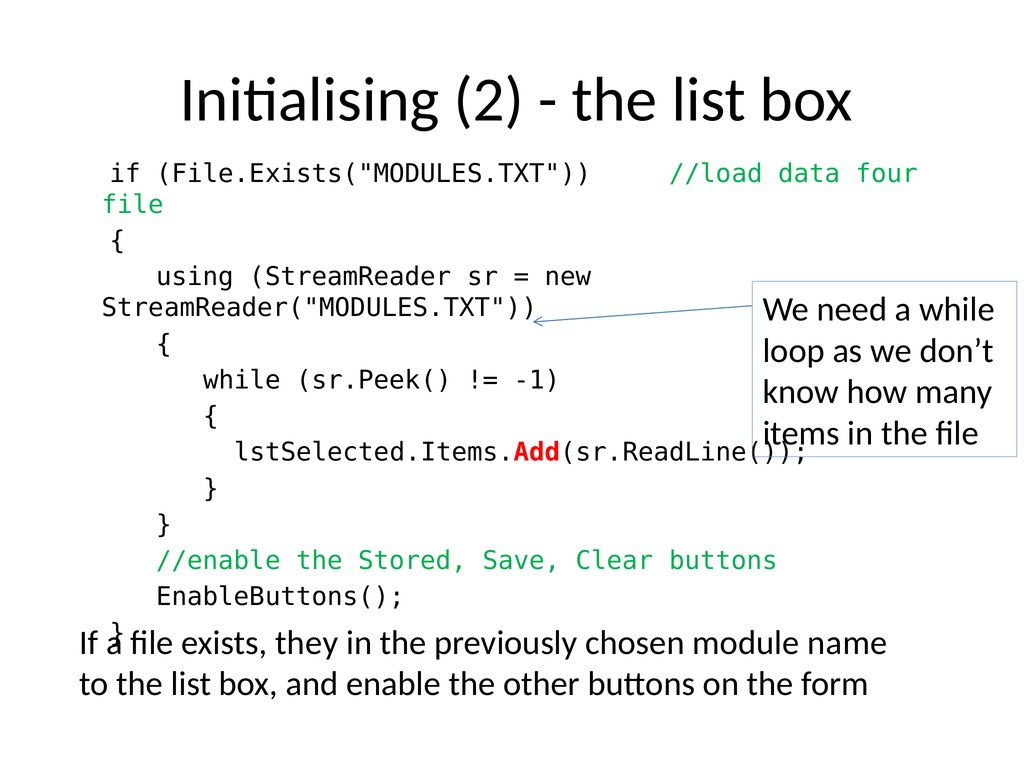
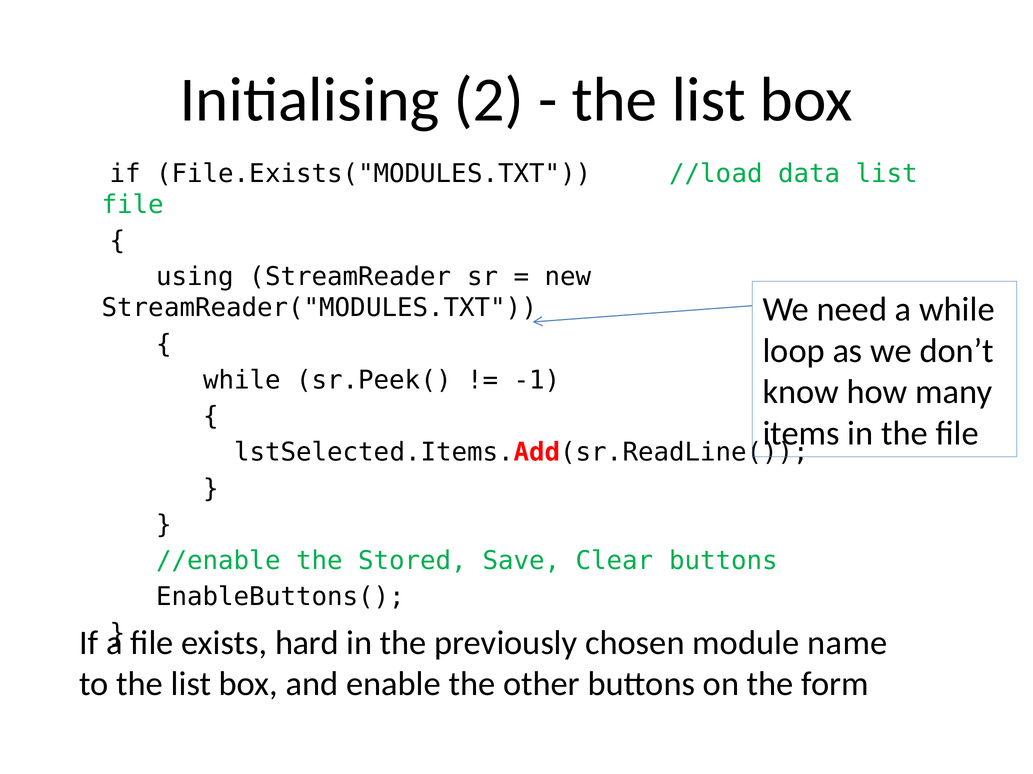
data four: four -> list (887, 174)
they: they -> hard (307, 643)
